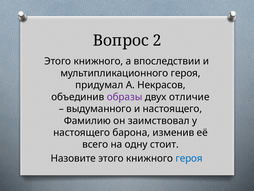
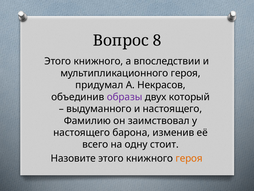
2: 2 -> 8 (157, 40)
отличие: отличие -> который (189, 97)
героя colour: blue -> orange (189, 158)
